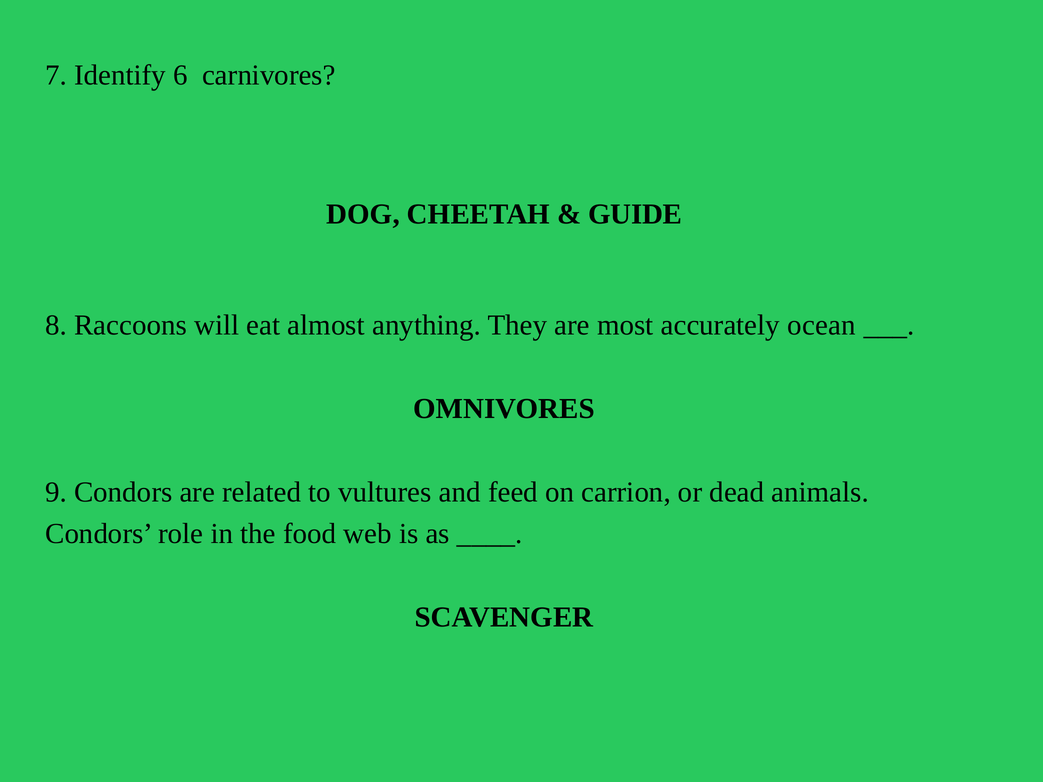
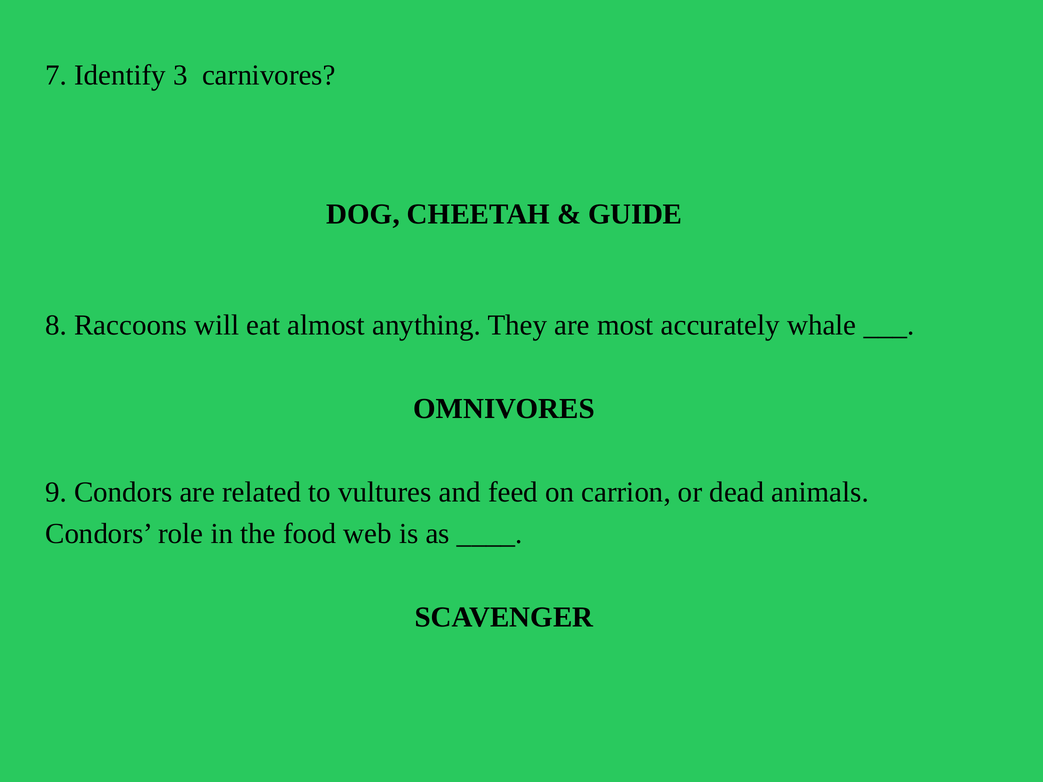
6: 6 -> 3 (180, 75)
ocean: ocean -> whale (822, 325)
